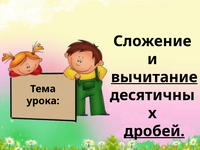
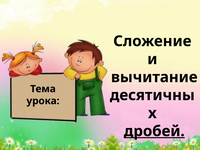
вычитание underline: present -> none (154, 77)
